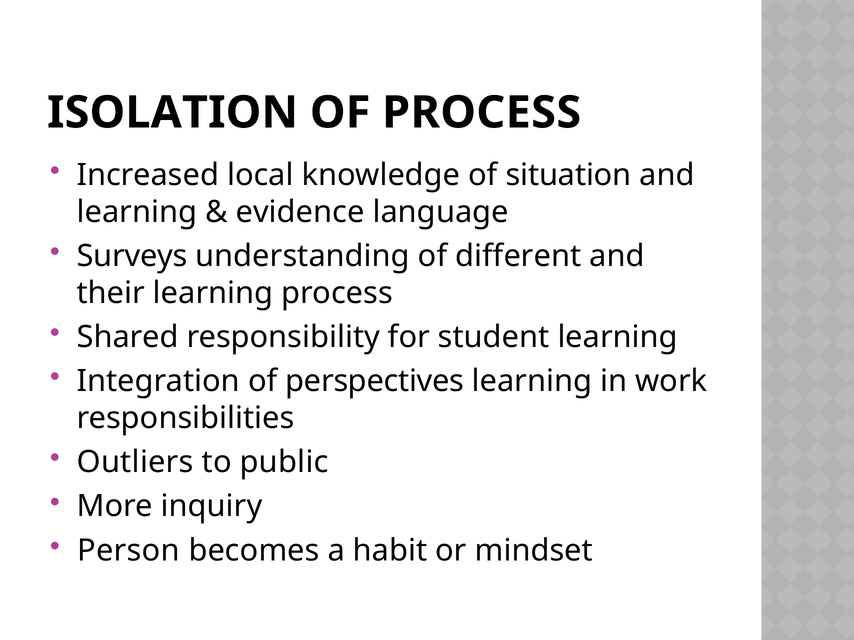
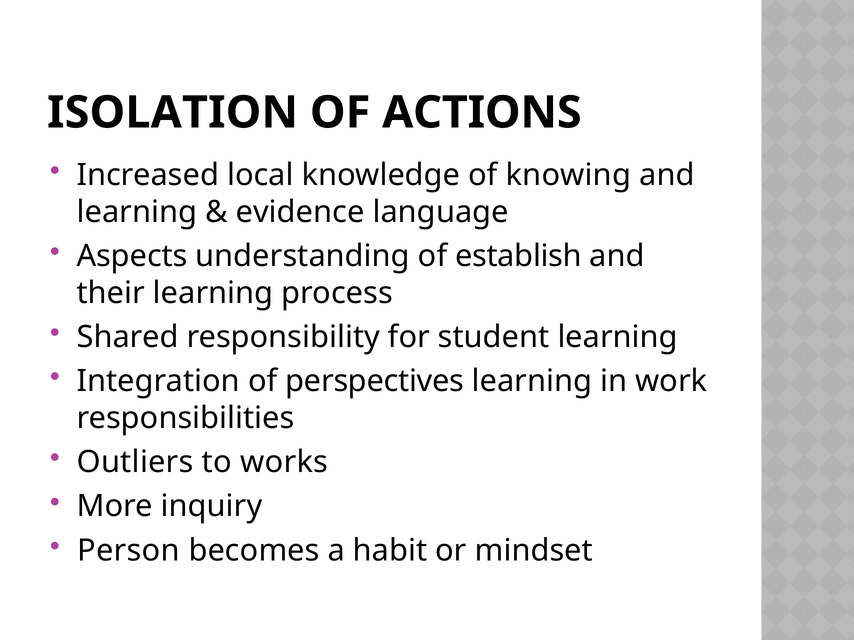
OF PROCESS: PROCESS -> ACTIONS (482, 113)
situation: situation -> knowing (568, 175)
Surveys: Surveys -> Aspects (132, 256)
different: different -> establish (518, 256)
public: public -> works (284, 463)
